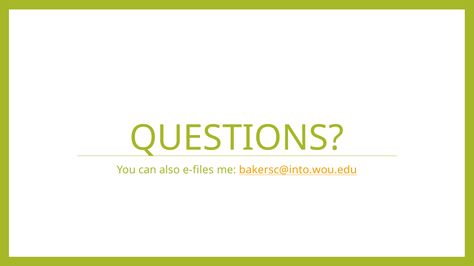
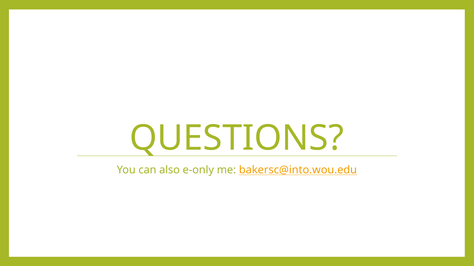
e-files: e-files -> e-only (198, 170)
